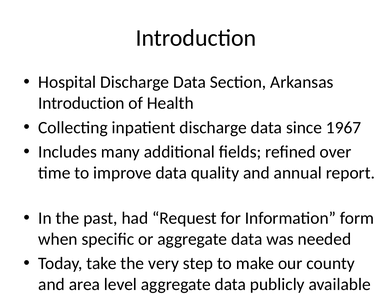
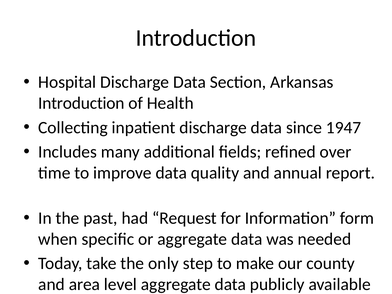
1967: 1967 -> 1947 (344, 128)
very: very -> only (163, 263)
